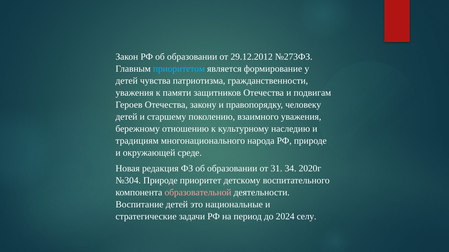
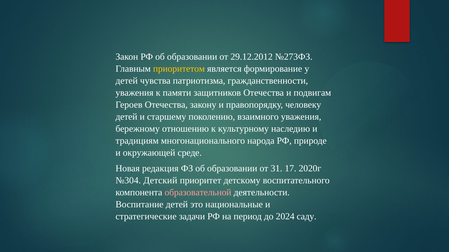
приоритетом colour: light blue -> yellow (179, 69)
34: 34 -> 17 (291, 169)
№304 Природе: Природе -> Детский (160, 181)
селу: селу -> саду (307, 217)
